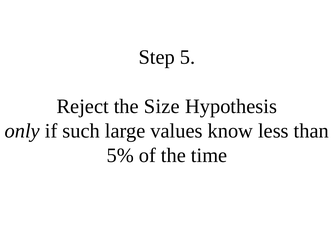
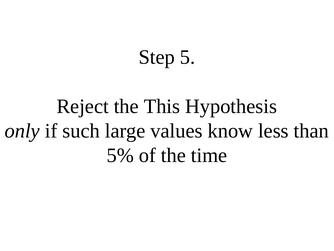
Size: Size -> This (162, 106)
